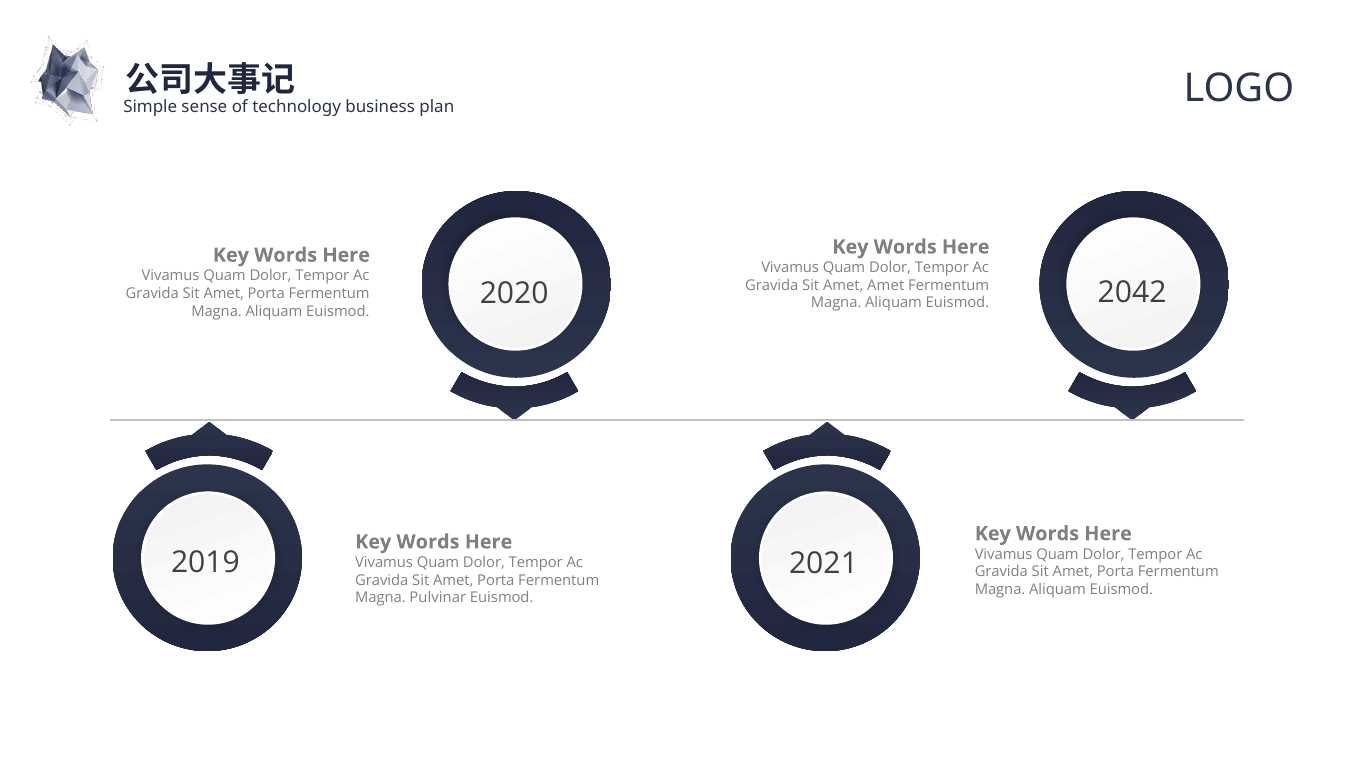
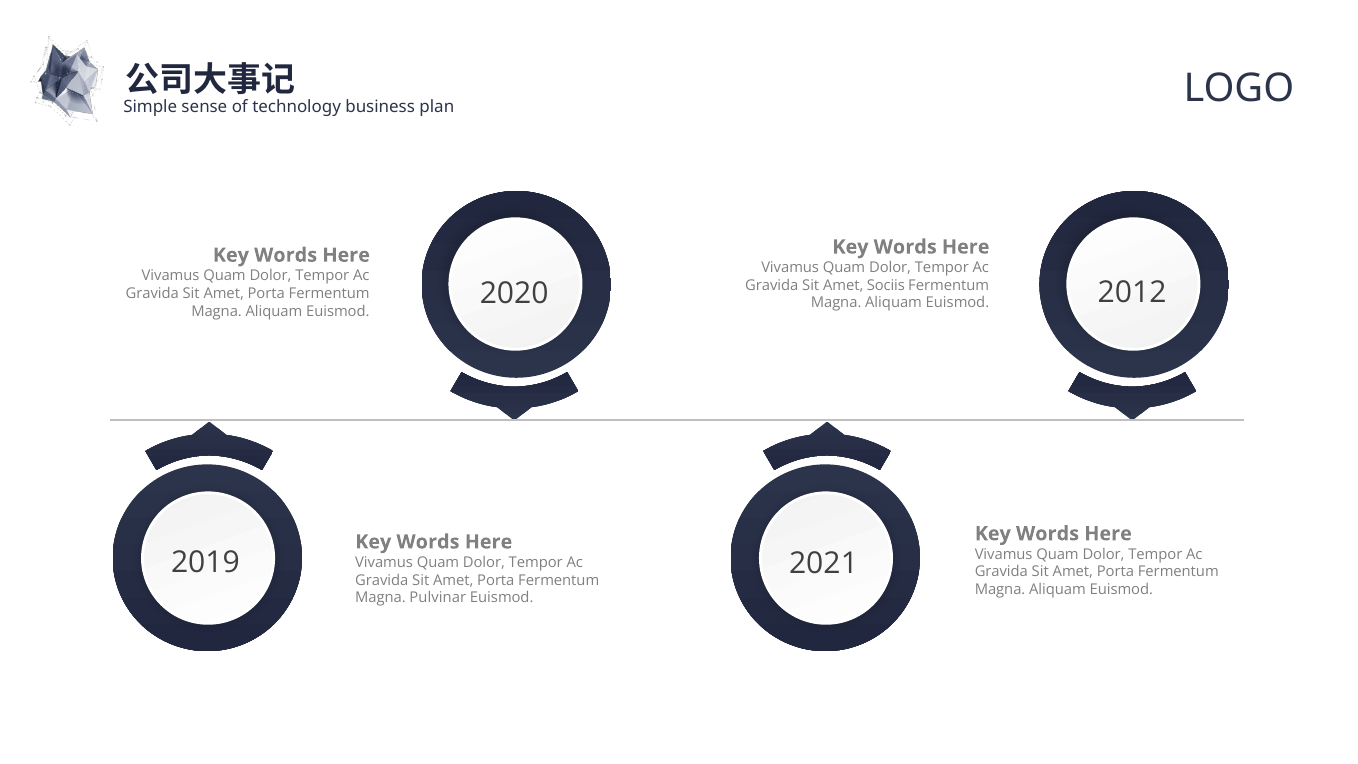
Amet Amet: Amet -> Sociis (886, 285)
2042: 2042 -> 2012 (1132, 293)
